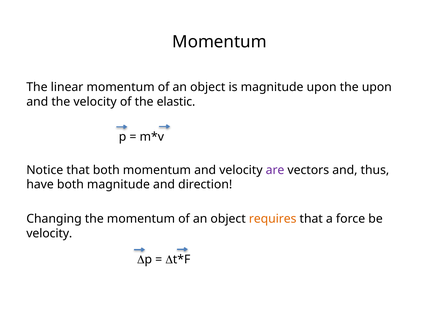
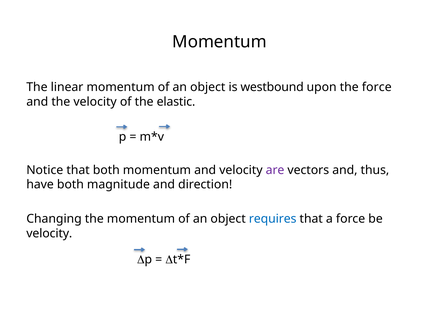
is magnitude: magnitude -> westbound (272, 87)
the upon: upon -> force (377, 87)
requires colour: orange -> blue (273, 219)
